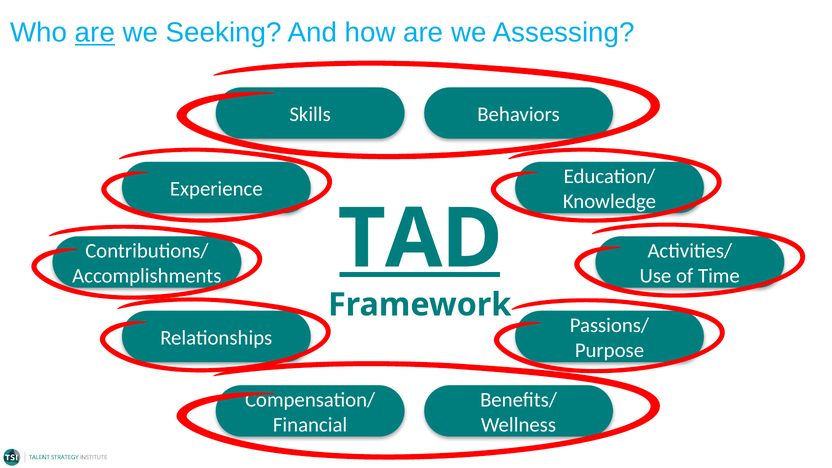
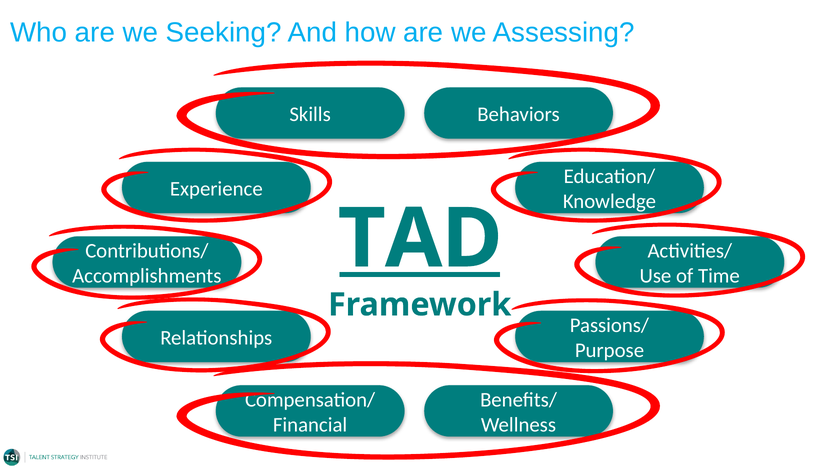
are underline: present -> none (95, 33)
